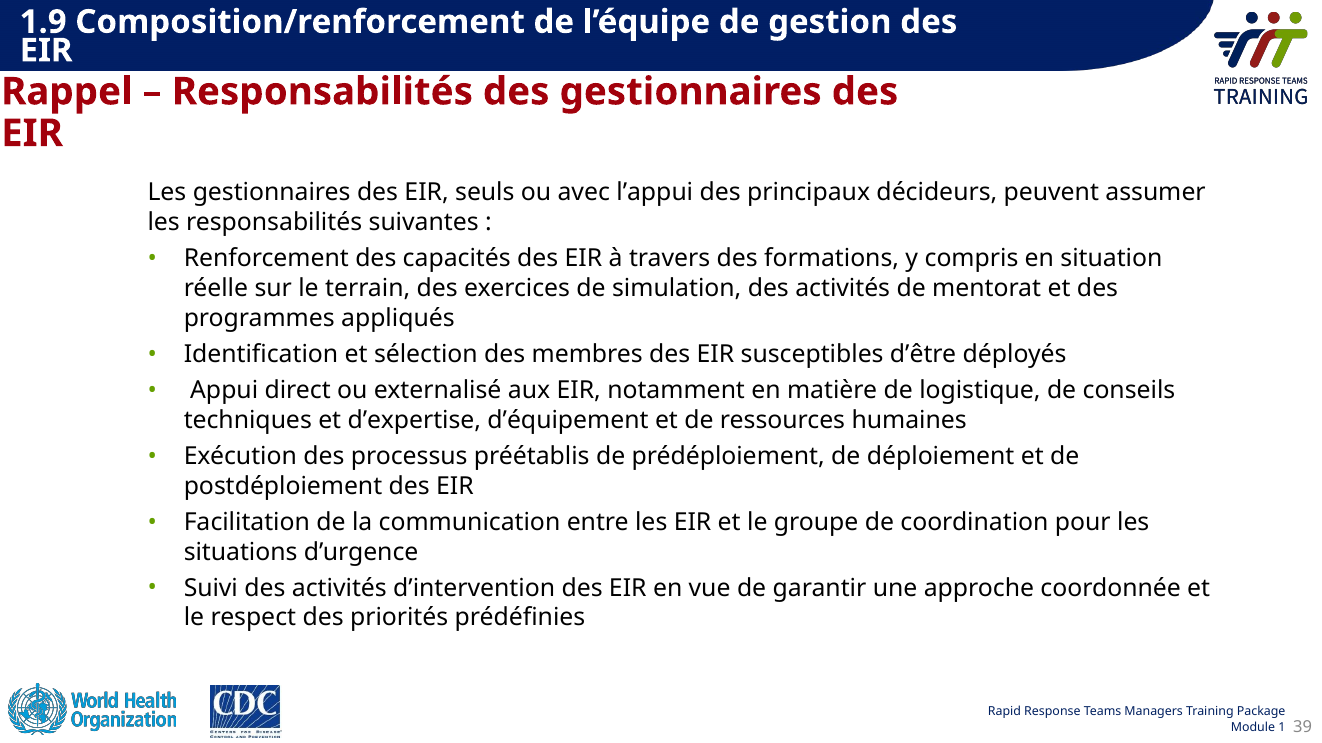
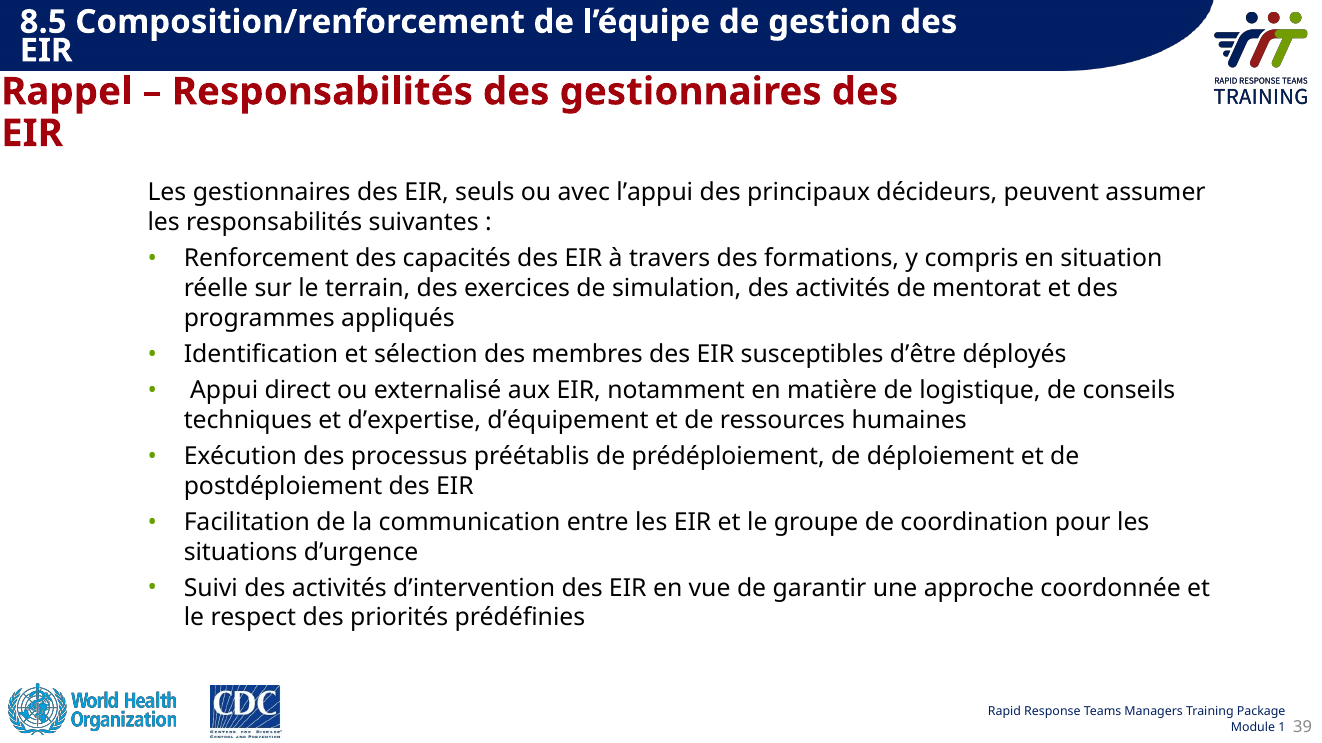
1.9: 1.9 -> 8.5 (43, 22)
